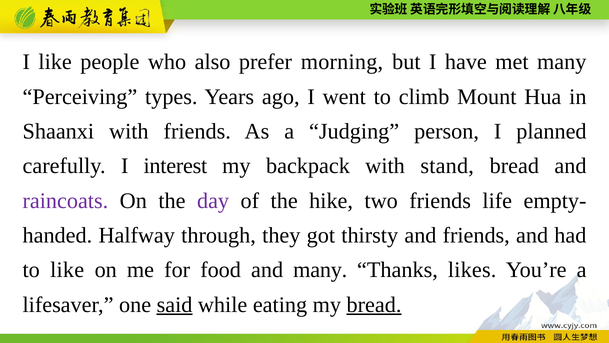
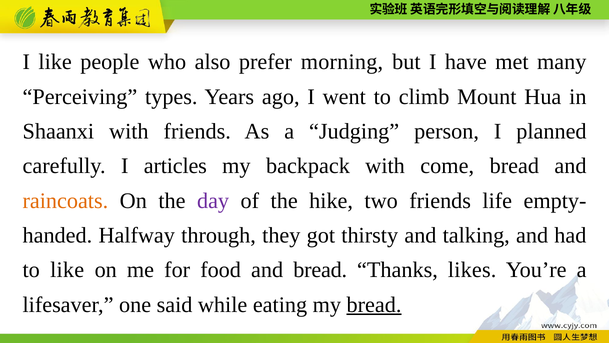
interest: interest -> articles (175, 166)
stand: stand -> come (447, 166)
raincoats colour: purple -> orange (65, 201)
and friends: friends -> talking (476, 235)
and many: many -> bread (320, 270)
said underline: present -> none (175, 304)
